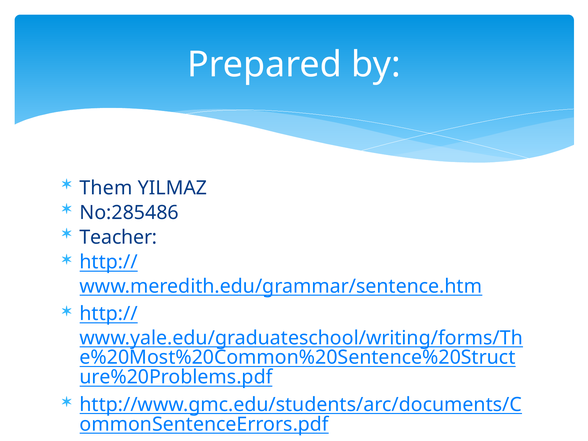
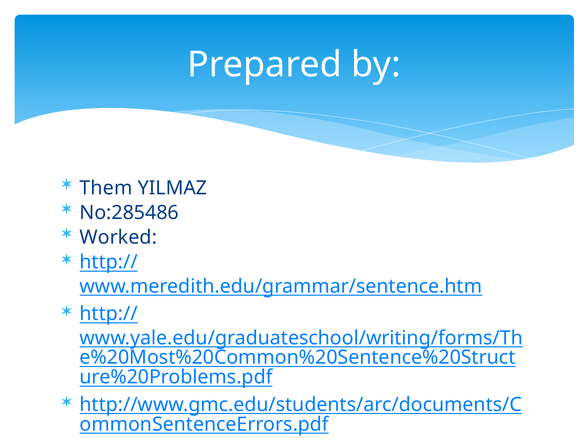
Teacher: Teacher -> Worked (118, 237)
